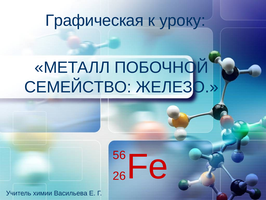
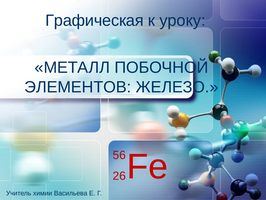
СЕМЕЙСТВО: СЕМЕЙСТВО -> ЭЛЕМЕНТОВ (78, 87)
